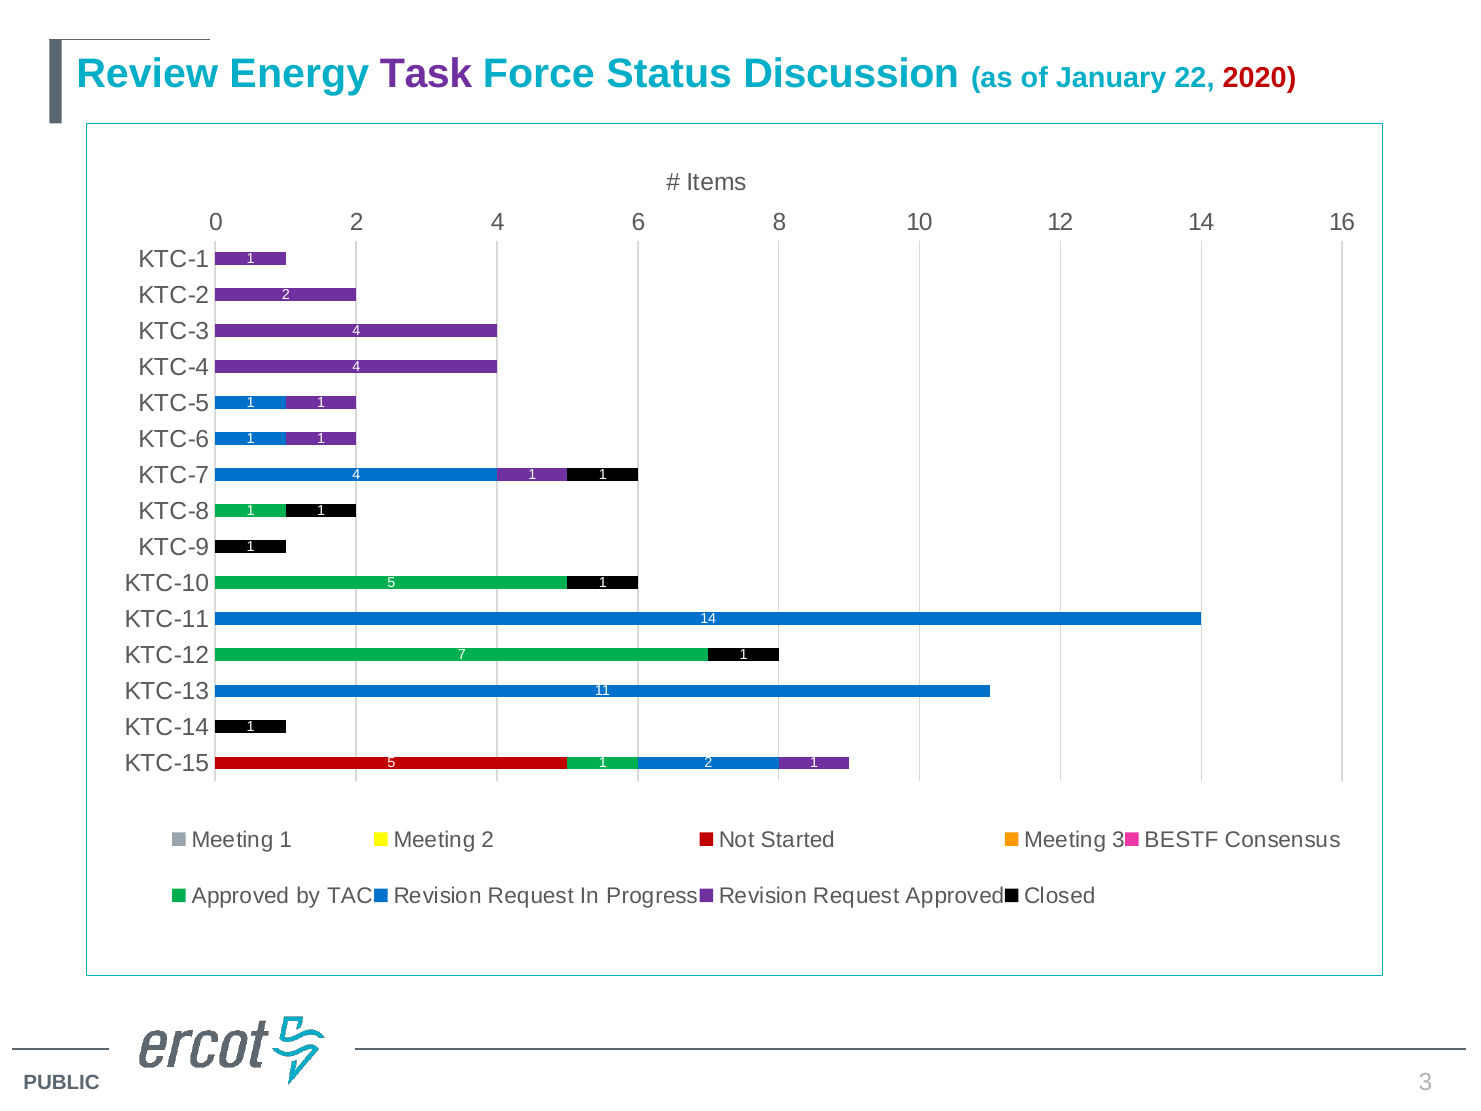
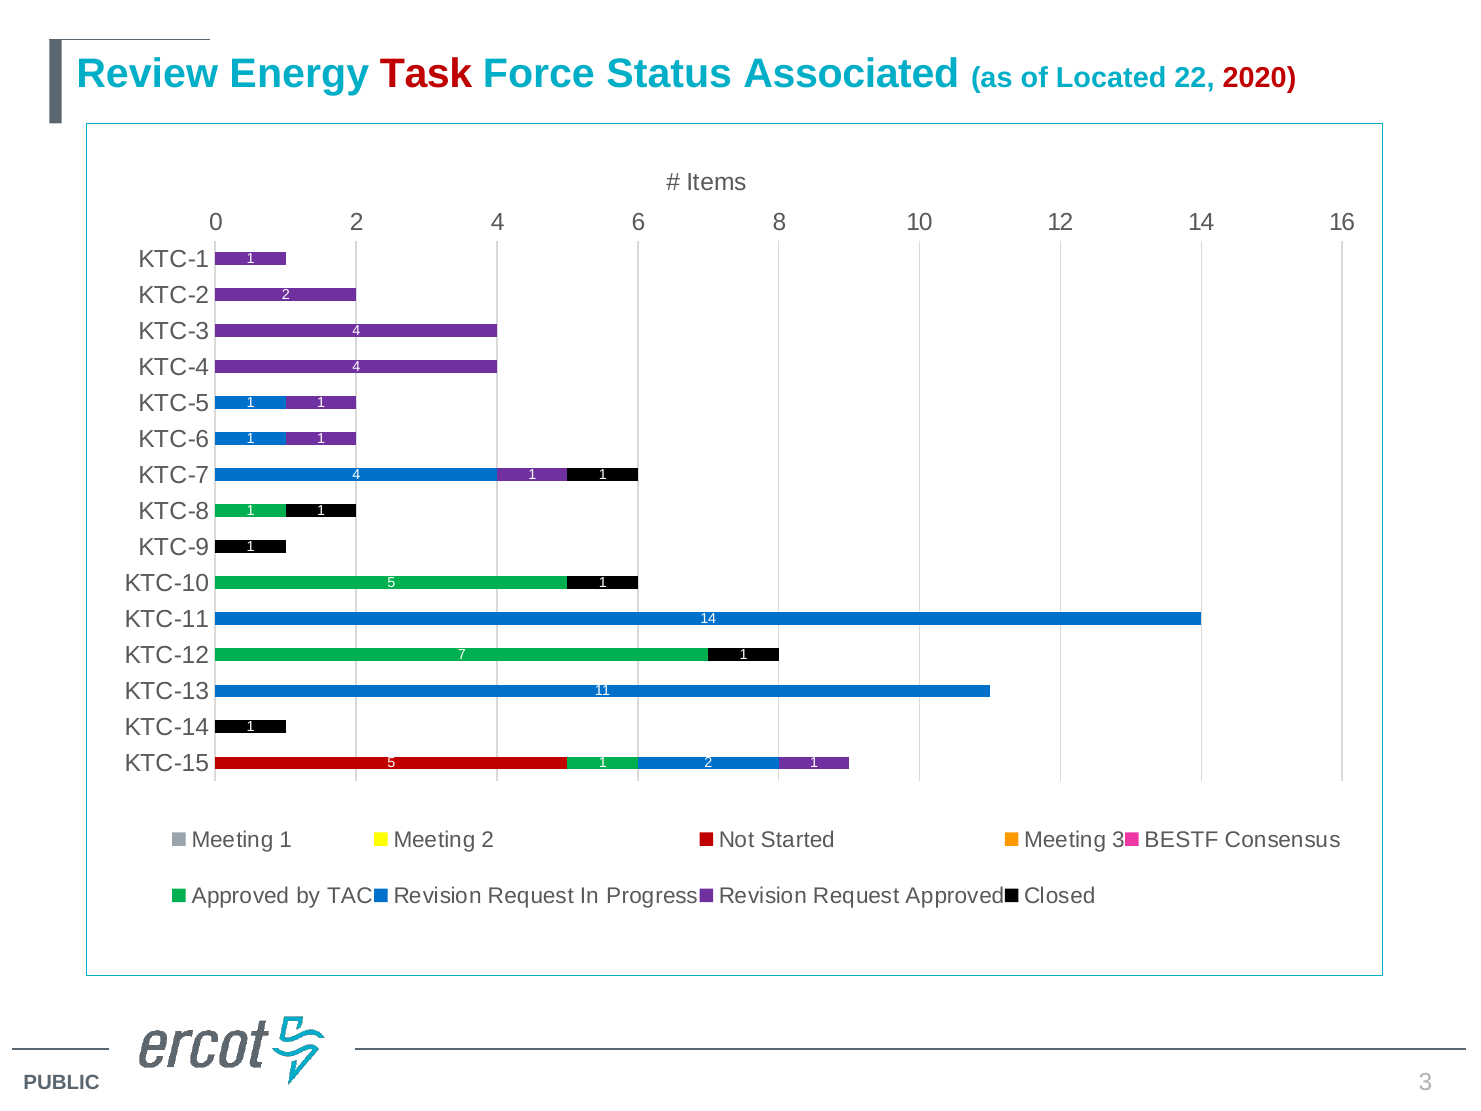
Task colour: purple -> red (426, 74)
Discussion: Discussion -> Associated (851, 74)
January: January -> Located (1111, 78)
